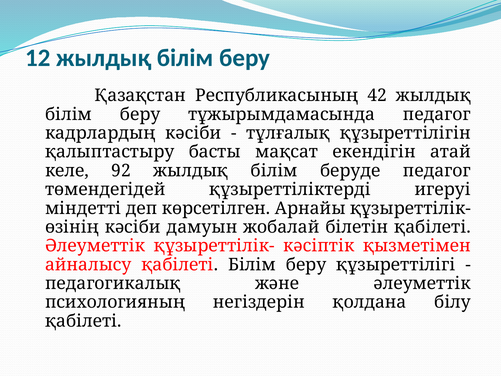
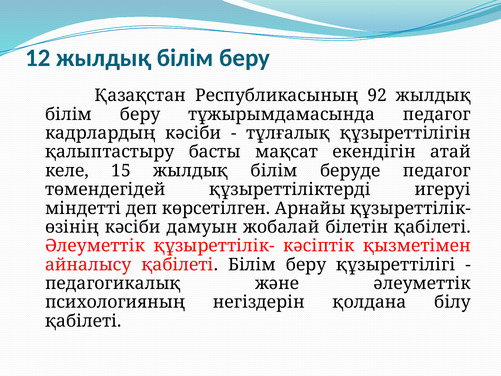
42: 42 -> 92 (377, 95)
92: 92 -> 15 (121, 171)
